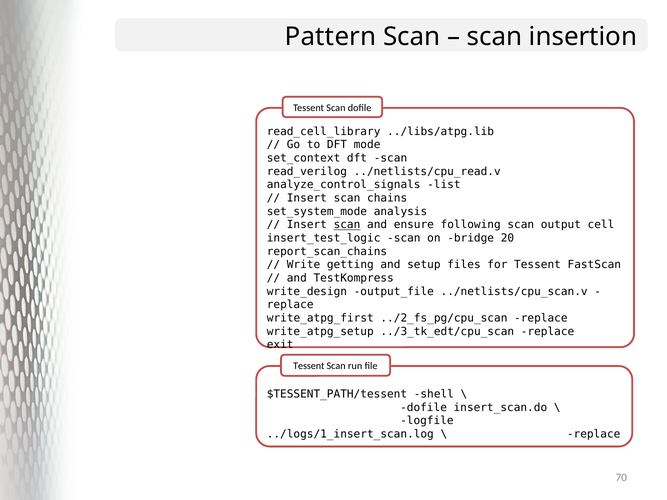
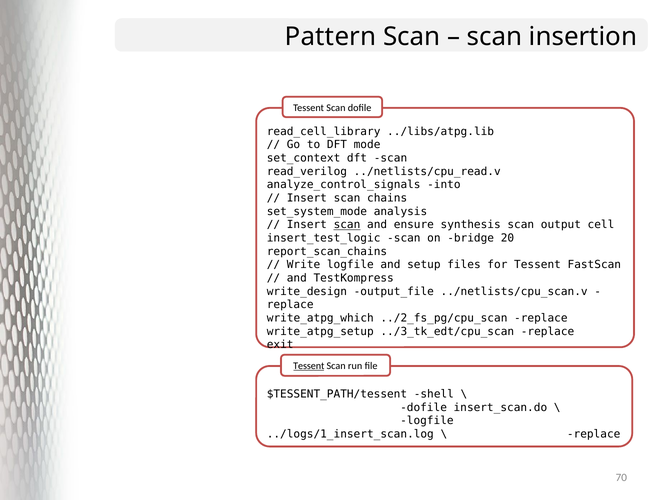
list: list -> into (444, 185)
following: following -> synthesis (471, 225)
Write getting: getting -> logfile (350, 265)
write_atpg_first: write_atpg_first -> write_atpg_which (320, 318)
Tessent underline: none -> present (309, 366)
